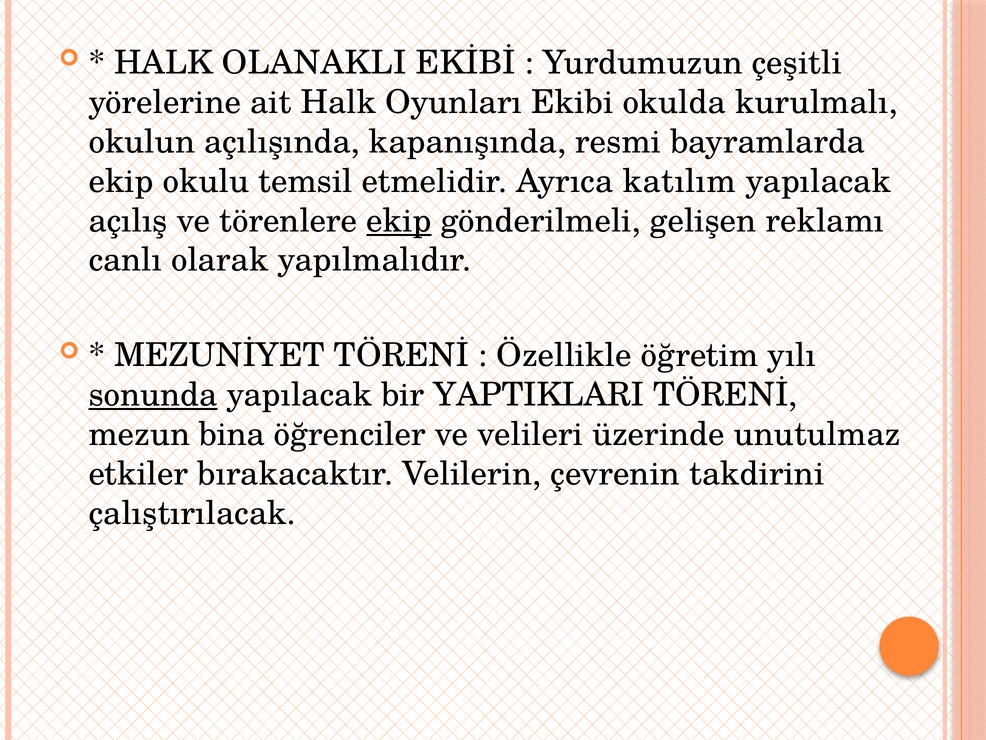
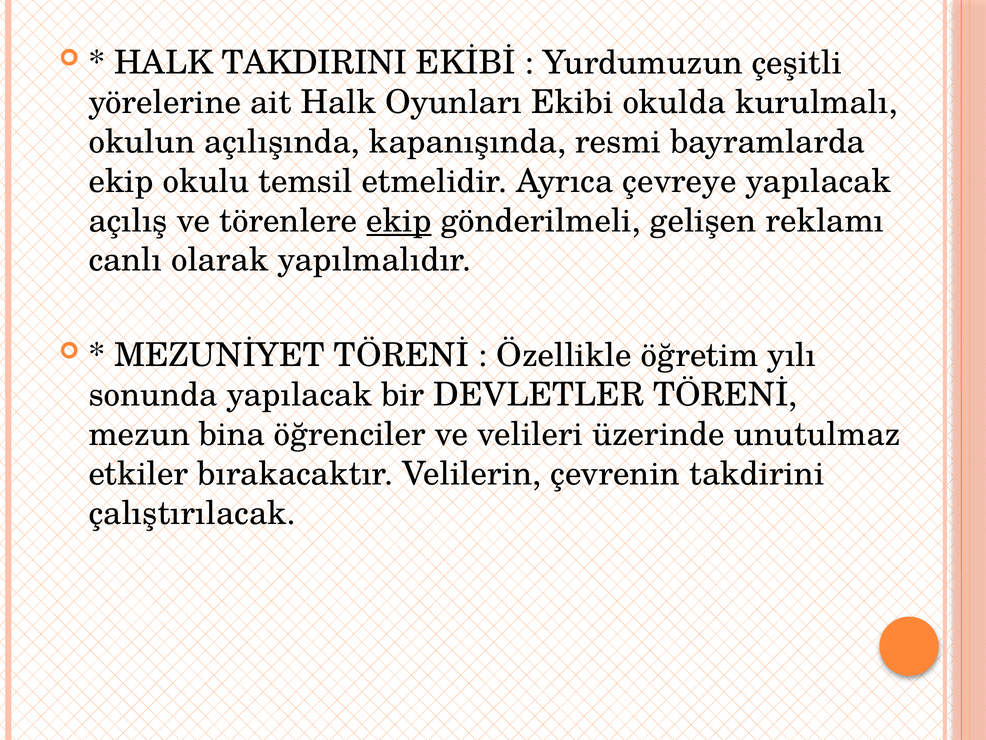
HALK OLANAKLI: OLANAKLI -> TAKDIRINI (314, 63)
katılım: katılım -> çevreye (680, 181)
sonunda underline: present -> none (153, 395)
YAPTIKLARI: YAPTIKLARI -> DEVLETLER (539, 395)
